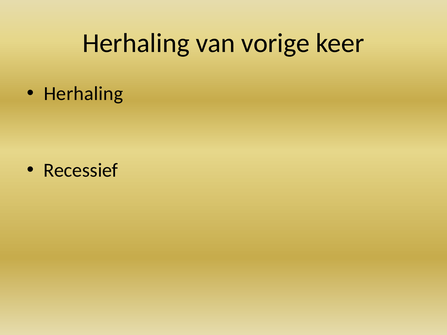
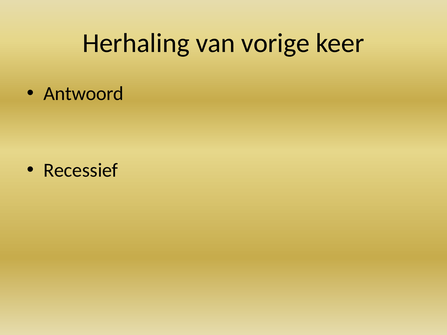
Herhaling: Herhaling -> Antwoord (84, 94)
